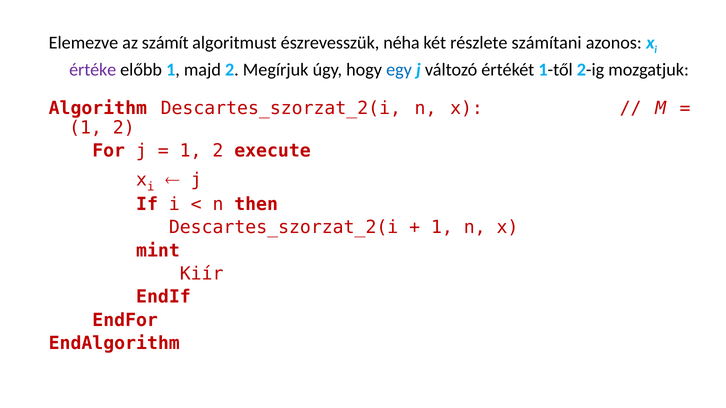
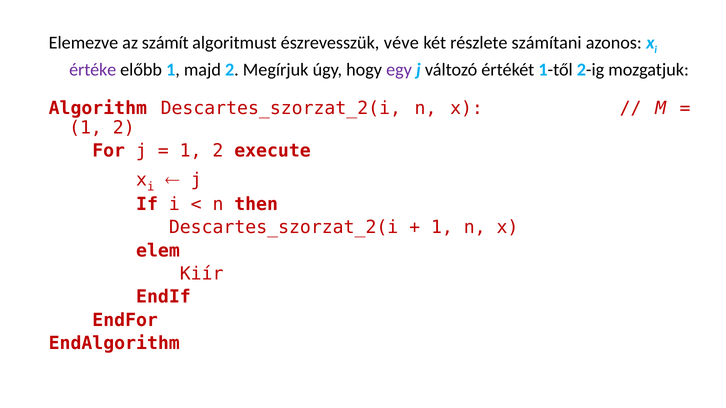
néha: néha -> véve (401, 43)
egy colour: blue -> purple (399, 70)
mint: mint -> elem (158, 251)
